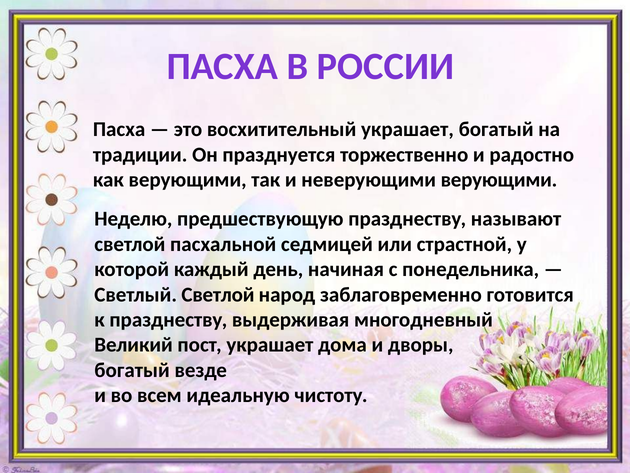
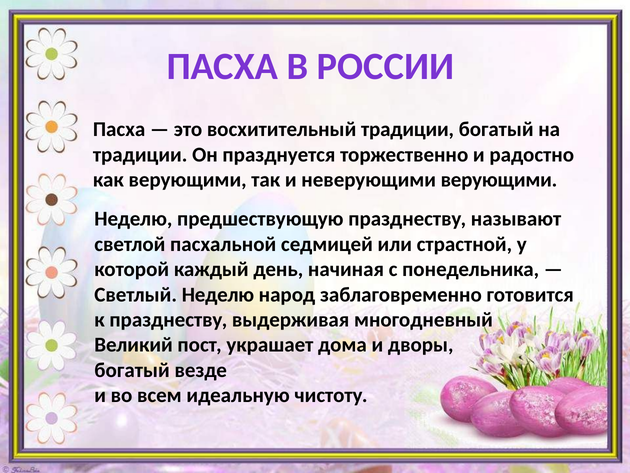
восхитительный украшает: украшает -> традиции (408, 129)
Светлый Светлой: Светлой -> Неделю (218, 294)
